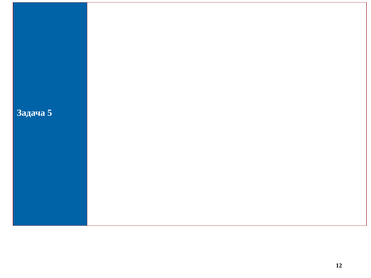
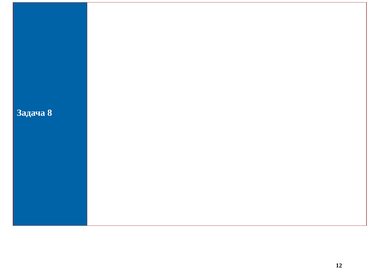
5: 5 -> 8 (50, 113)
